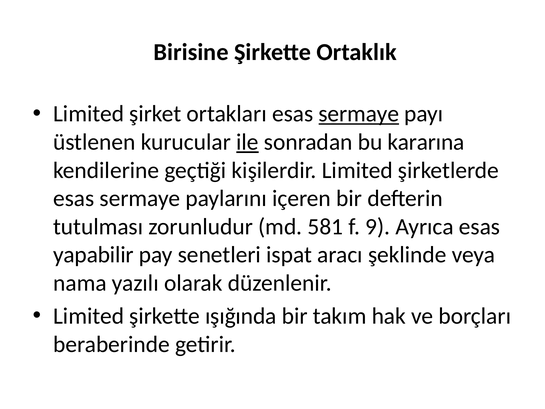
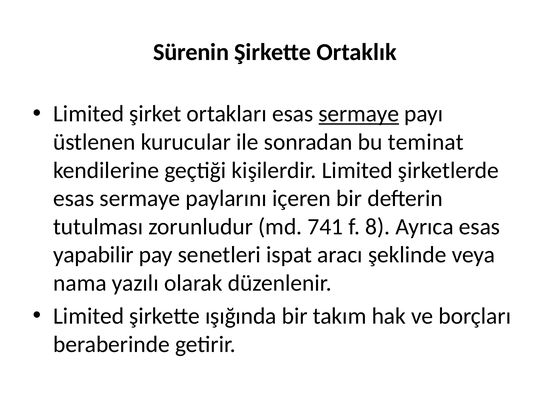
Birisine: Birisine -> Sürenin (191, 52)
ile underline: present -> none (247, 142)
kararına: kararına -> teminat (426, 142)
581: 581 -> 741 (325, 227)
9: 9 -> 8 (378, 227)
